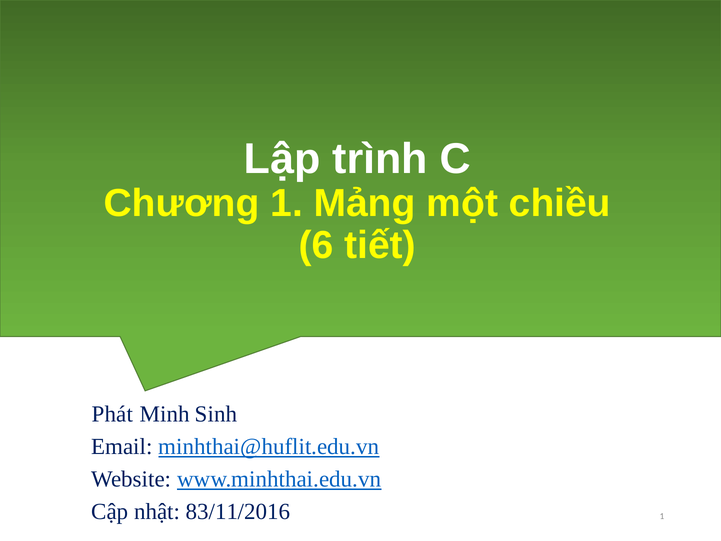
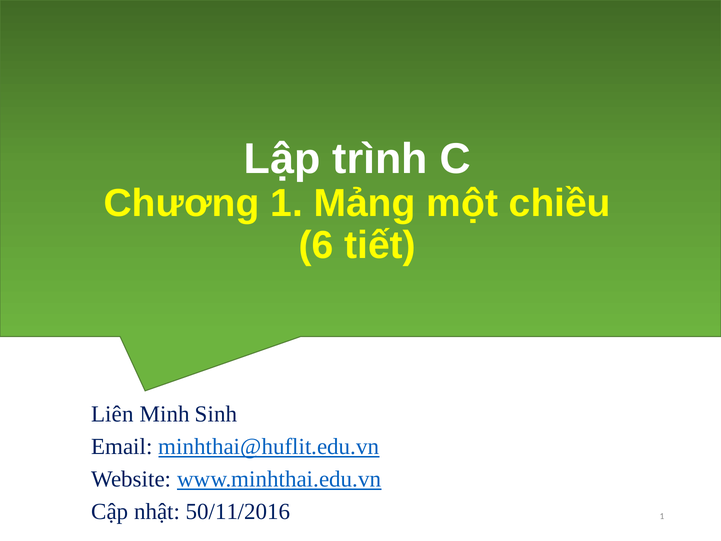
Phát: Phát -> Liên (113, 414)
83/11/2016: 83/11/2016 -> 50/11/2016 (238, 511)
